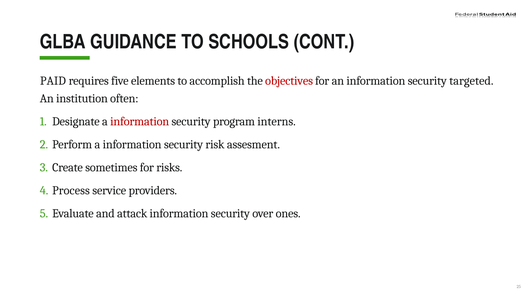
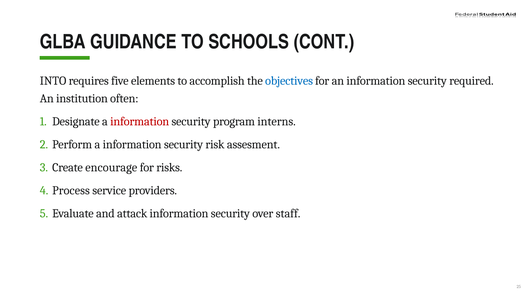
PAID: PAID -> INTO (53, 81)
objectives colour: red -> blue (289, 81)
targeted: targeted -> required (471, 81)
sometimes: sometimes -> encourage (111, 167)
ones: ones -> staff (288, 213)
